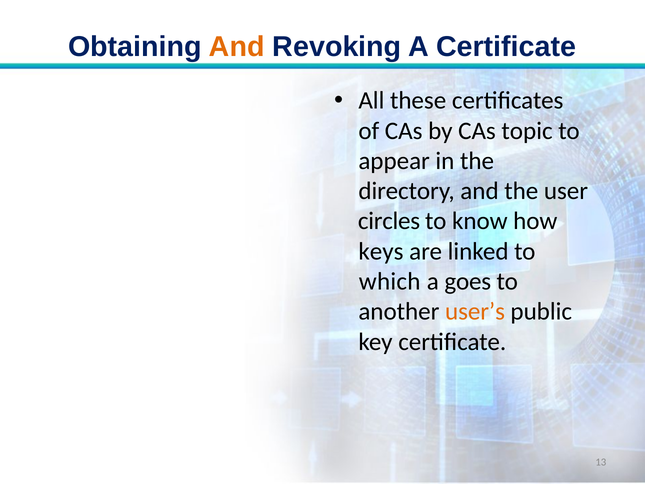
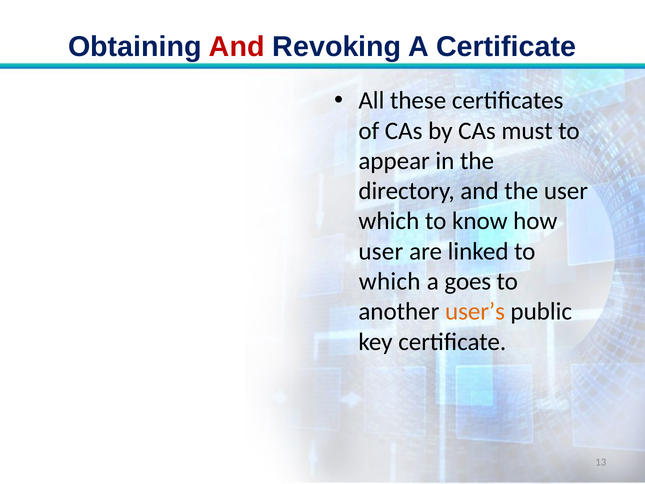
And colour: orange -> red (237, 47)
topic: topic -> must (527, 131)
circles: circles -> which (389, 221)
keys: keys -> user (381, 251)
